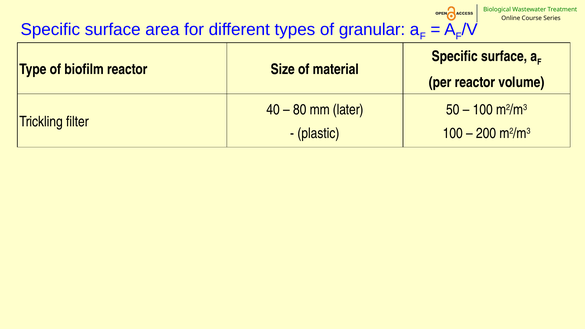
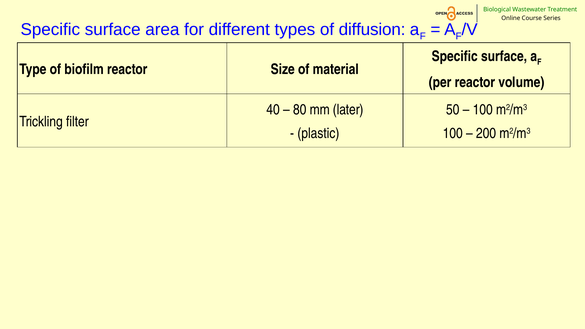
of granular: granular -> diffusion (372, 30)
